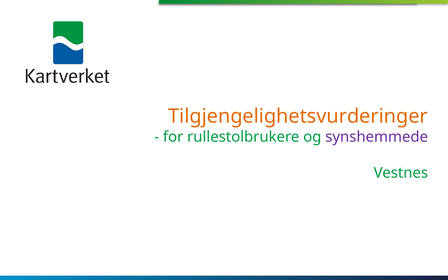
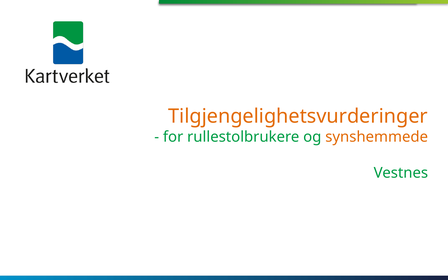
synshemmede colour: purple -> orange (377, 137)
